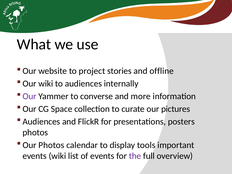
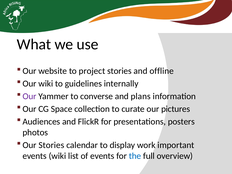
to audiences: audiences -> guidelines (83, 84)
more: more -> plans (141, 96)
Our Photos: Photos -> Stories (51, 145)
tools: tools -> work (146, 145)
the colour: purple -> blue (135, 156)
